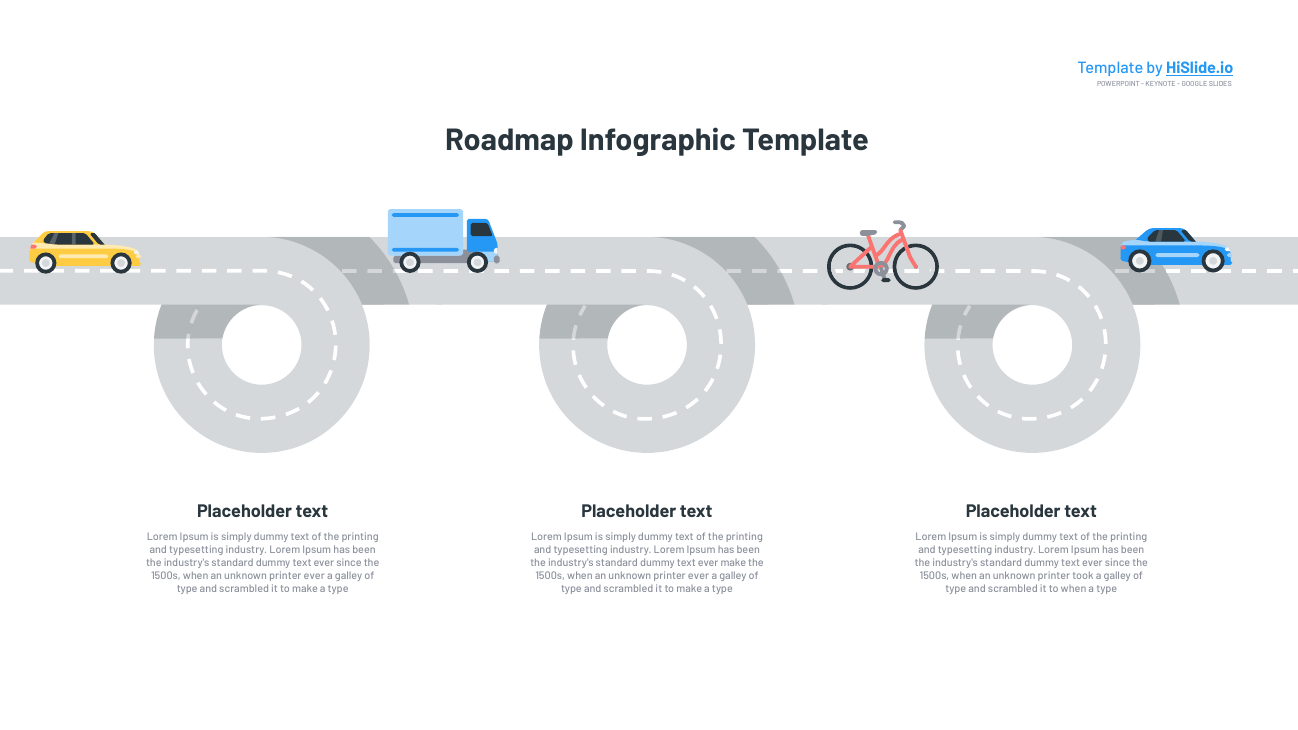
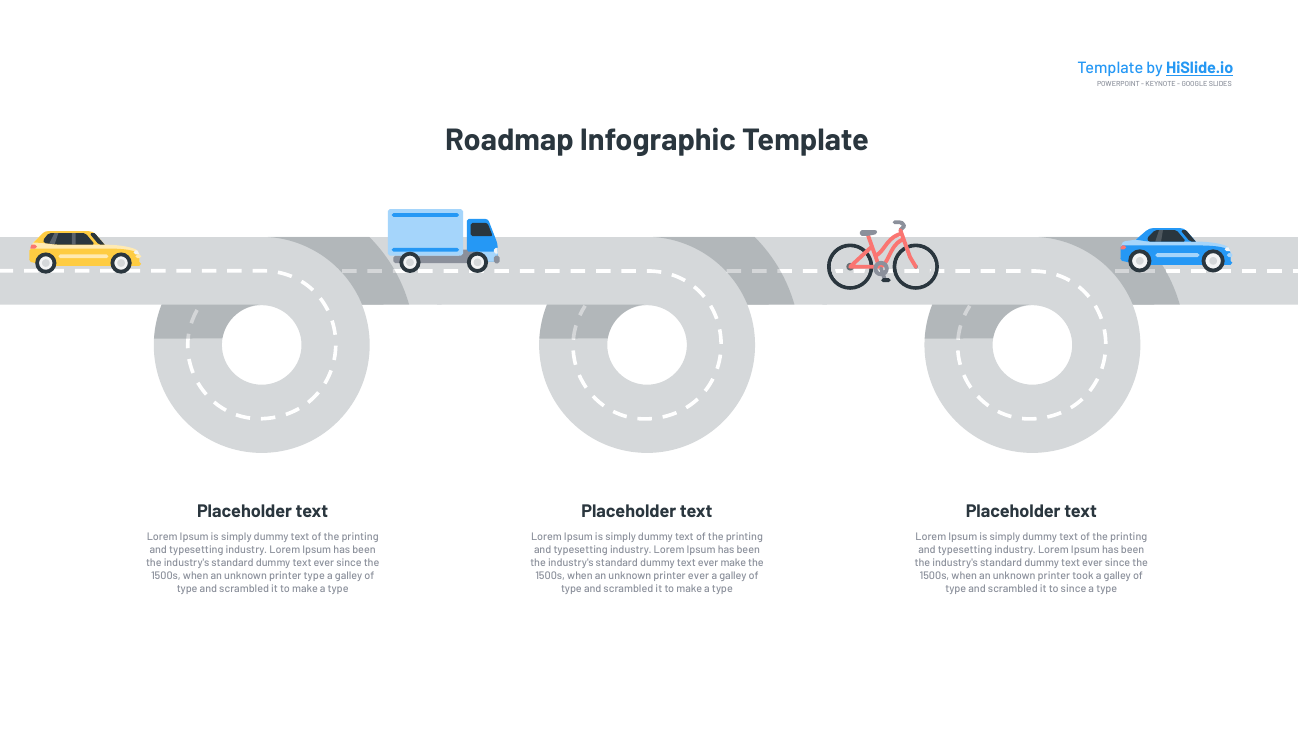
ever: ever -> type (314, 576)
to when: when -> since (1074, 589)
